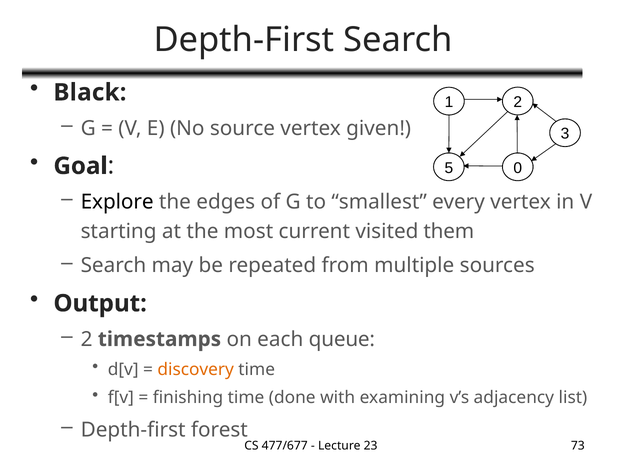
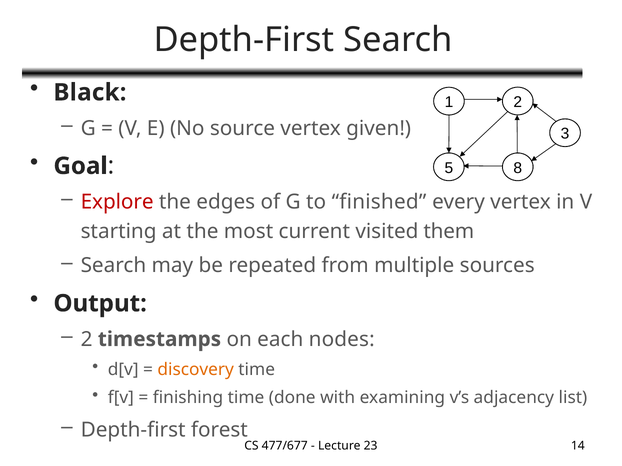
0: 0 -> 8 (518, 168)
Explore colour: black -> red (117, 202)
smallest: smallest -> finished (379, 202)
queue: queue -> nodes (342, 340)
73: 73 -> 14 (578, 446)
